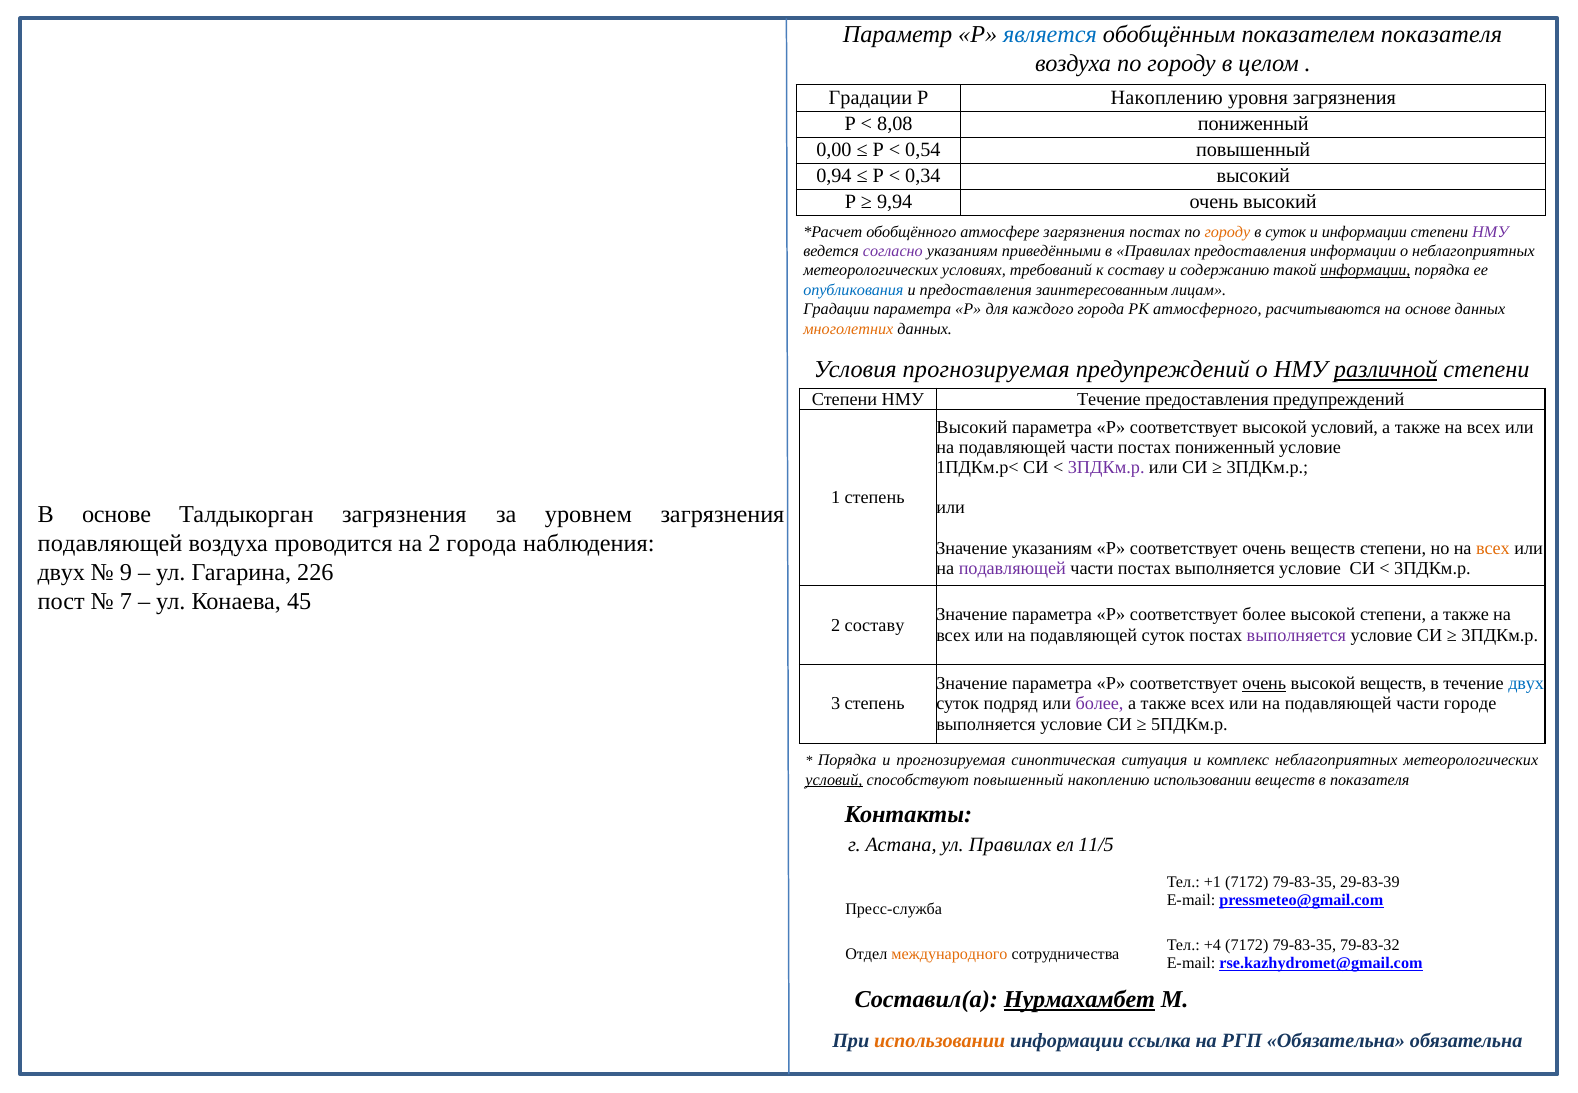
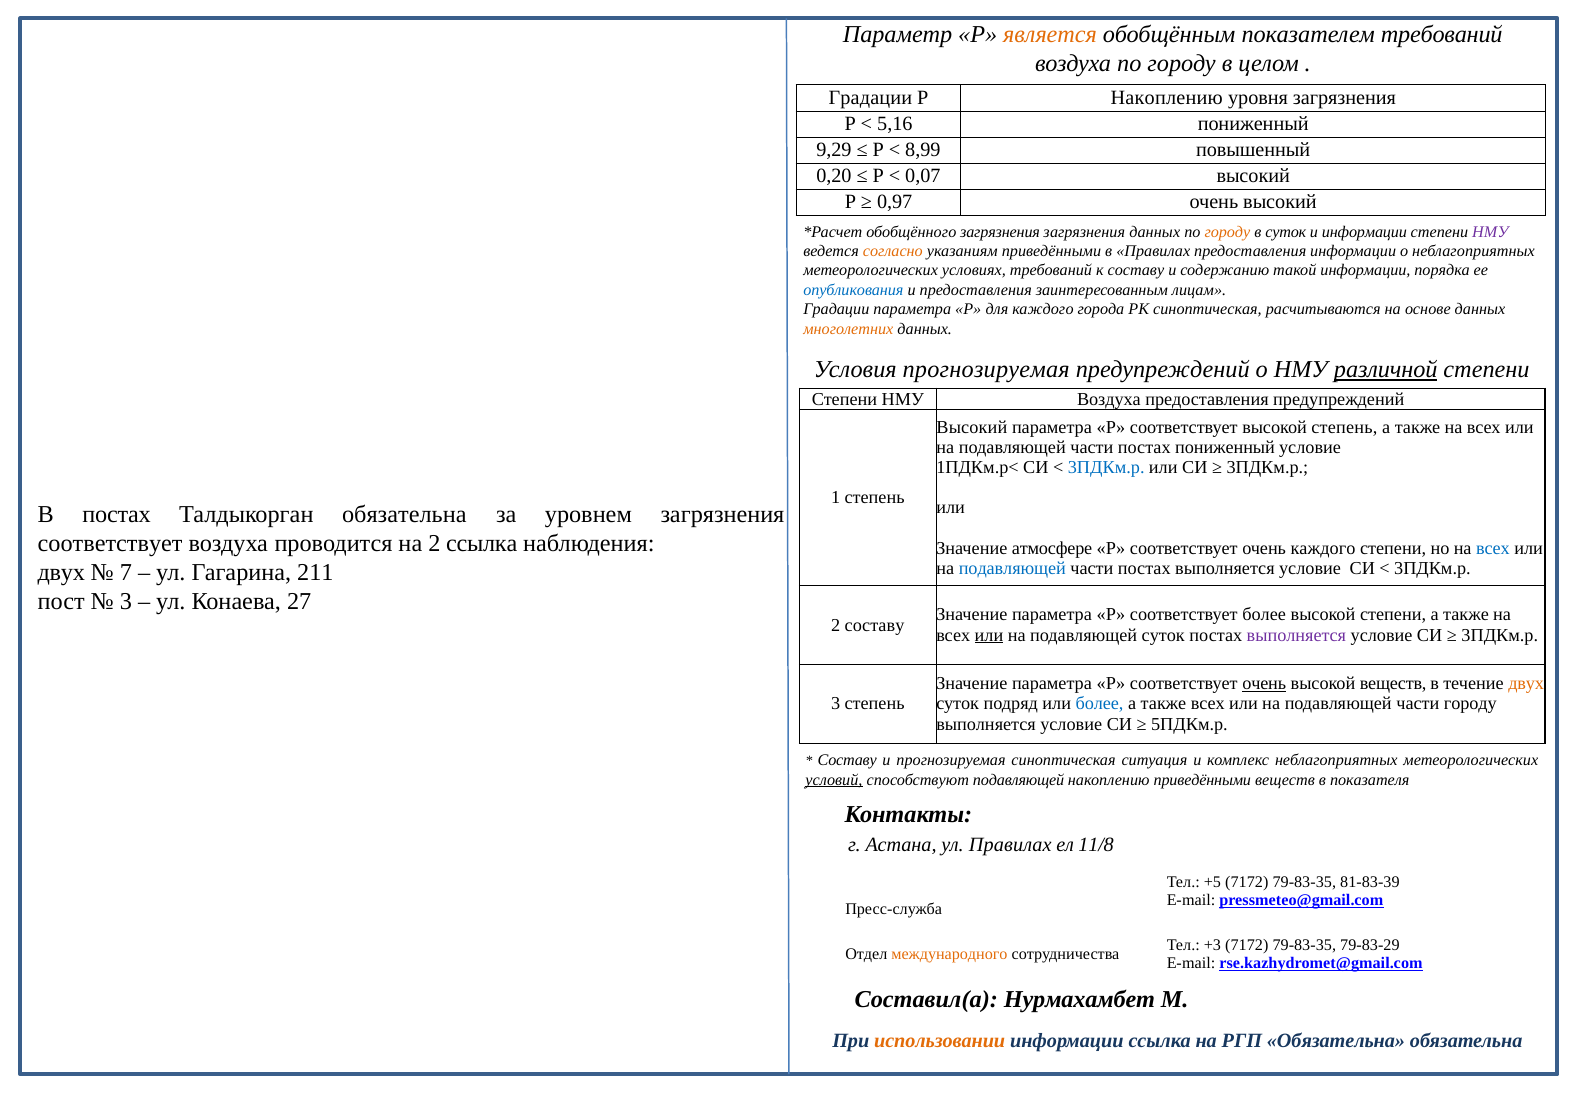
является colour: blue -> orange (1050, 35)
показателем показателя: показателя -> требований (1442, 35)
8,08: 8,08 -> 5,16 (895, 124)
0,00: 0,00 -> 9,29 (834, 150)
0,54: 0,54 -> 8,99 (923, 150)
0,94: 0,94 -> 0,20 (834, 176)
0,34: 0,34 -> 0,07 (923, 176)
9,94: 9,94 -> 0,97 (895, 202)
обобщённого атмосфере: атмосфере -> загрязнения (1000, 232)
загрязнения постах: постах -> данных (1155, 232)
согласно colour: purple -> orange (893, 251)
информации underline: present -> none (1365, 270)
РК атмосферного: атмосферного -> синоптическая (1207, 309)
НМУ Течение: Течение -> Воздуха (1109, 399)
высокой условий: условий -> степень (1344, 427)
3ПДКм.р colour: purple -> blue (1106, 467)
В основе: основе -> постах (117, 514)
Талдыкорган загрязнения: загрязнения -> обязательна (404, 514)
подавляющей: подавляющей -> соответствует (110, 543)
2 города: города -> ссылка (482, 543)
Значение указаниям: указаниям -> атмосфере (1052, 548)
очень веществ: веществ -> каждого (1323, 548)
всех colour: orange -> blue (1493, 548)
подавляющей colour: purple -> blue (1012, 568)
9: 9 -> 7 (126, 572)
226: 226 -> 211 (315, 572)
7: 7 -> 3 (126, 601)
45: 45 -> 27 (299, 601)
или underline: none -> present (989, 635)
двух colour: blue -> orange (1526, 683)
более colour: purple -> blue (1100, 704)
части городе: городе -> городу (1470, 704)
Порядка: Порядка -> Составу (847, 760)
способствуют повышенный: повышенный -> подавляющей (1019, 780)
накоплению использовании: использовании -> приведёнными (1202, 780)
11/5: 11/5 -> 11/8 (1096, 844)
+1: +1 -> +5 (1212, 881)
29-83-39: 29-83-39 -> 81-83-39 (1370, 881)
+4: +4 -> +3 (1212, 944)
79-83-32: 79-83-32 -> 79-83-29 (1370, 944)
Нурмахамбет underline: present -> none (1079, 999)
